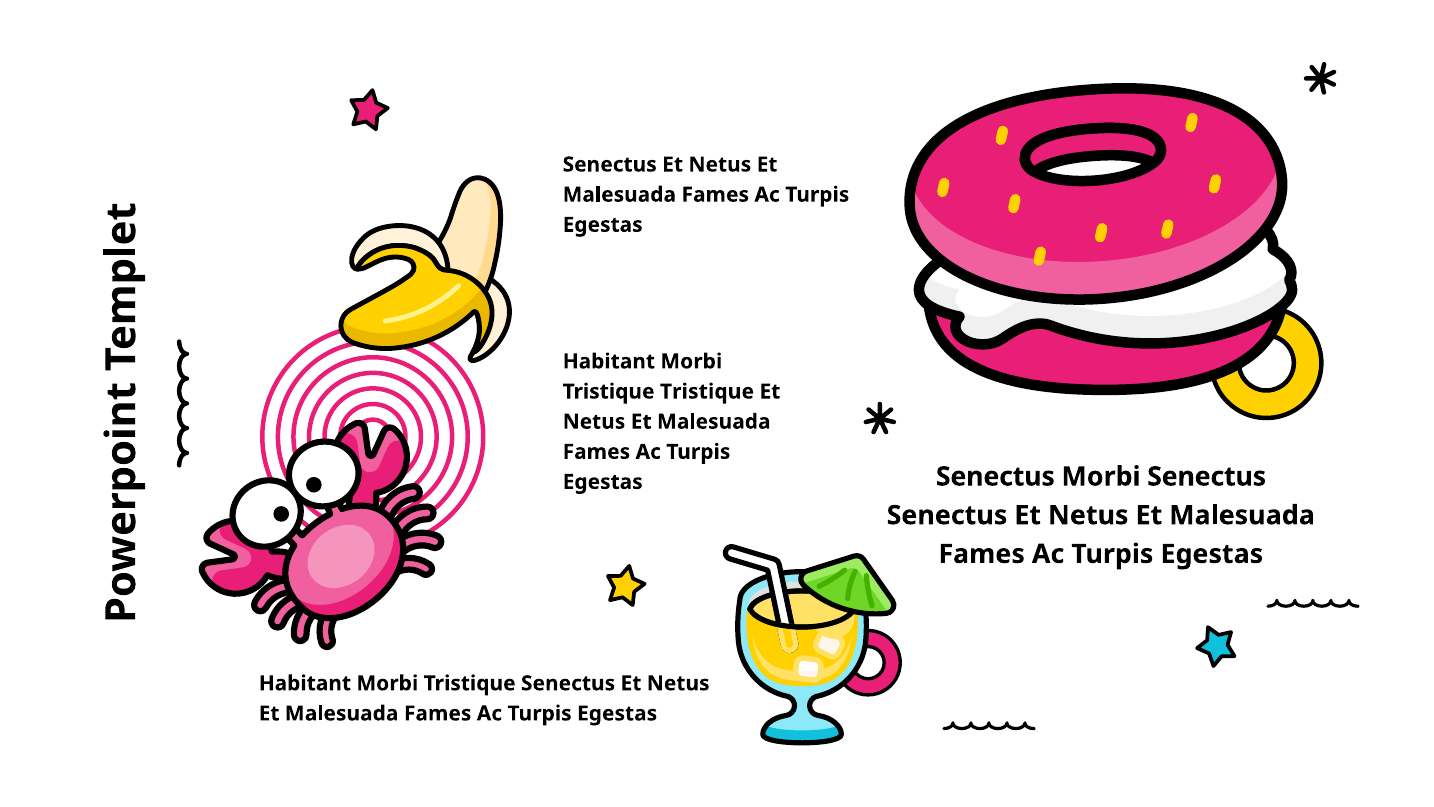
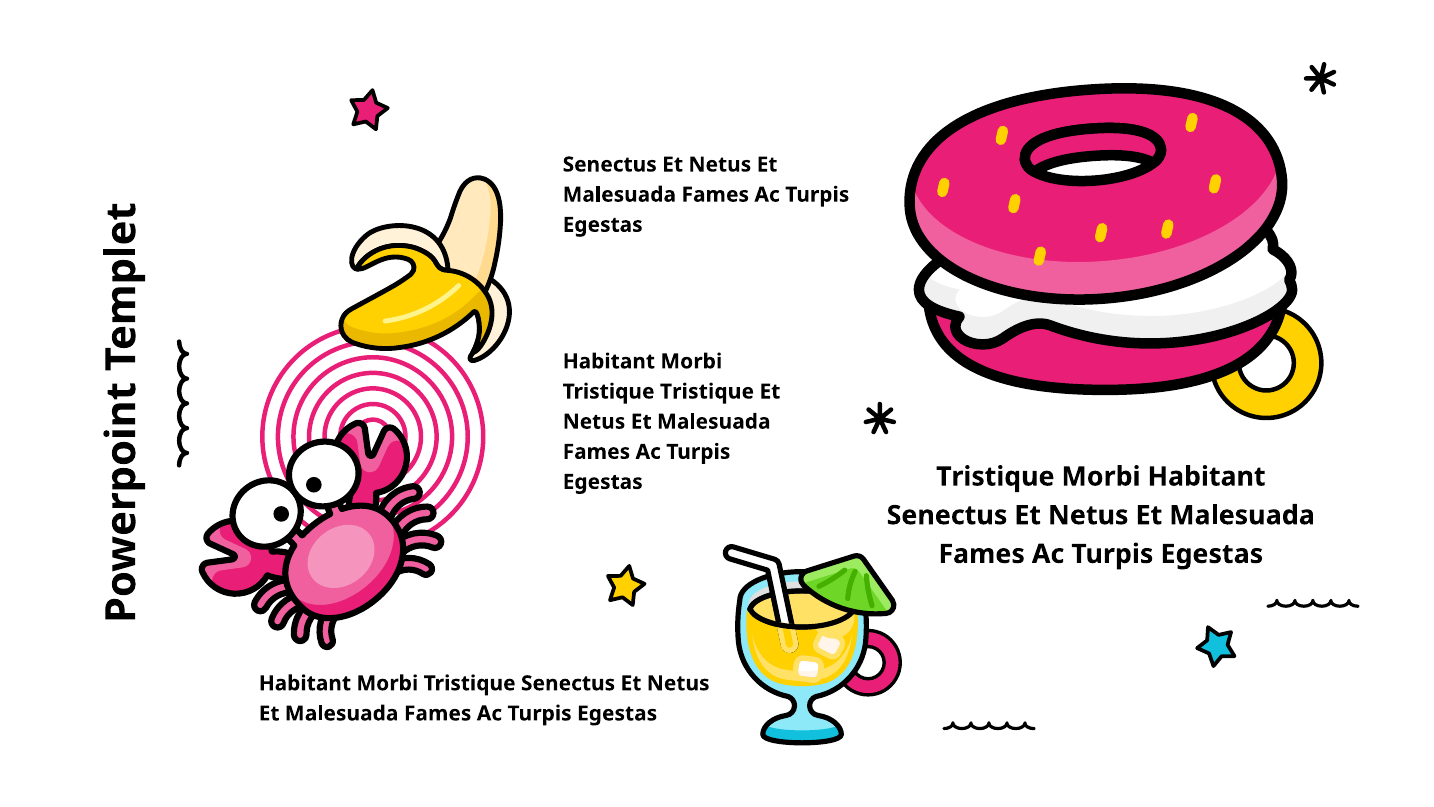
Senectus: Senectus -> Tristique (995, 476)
Morbi Senectus: Senectus -> Habitant (1207, 476)
